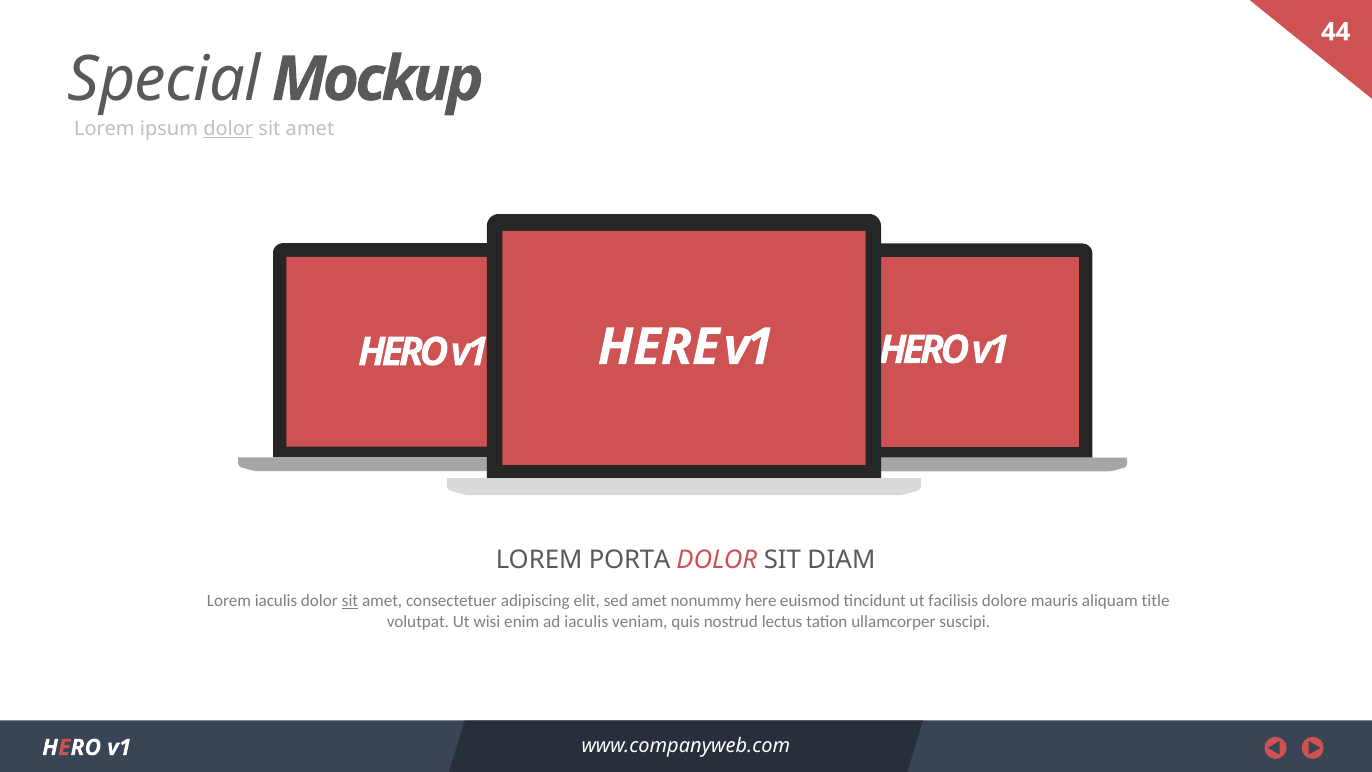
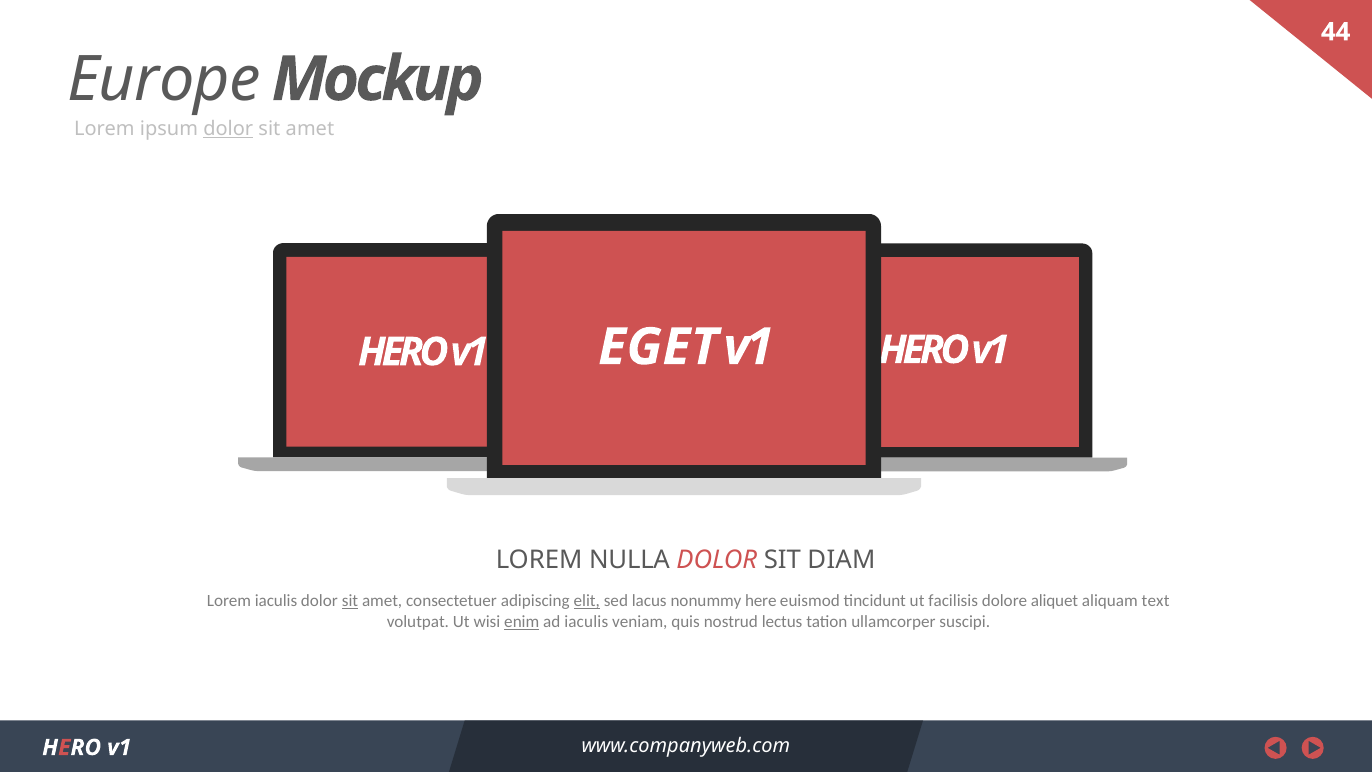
Special: Special -> Europe (164, 79)
HERE: HERE -> EGET (658, 347)
PORTA: PORTA -> NULLA (630, 560)
elit underline: none -> present (587, 601)
sed amet: amet -> lacus (649, 601)
mauris: mauris -> aliquet (1055, 601)
title: title -> text (1156, 601)
enim underline: none -> present (522, 621)
